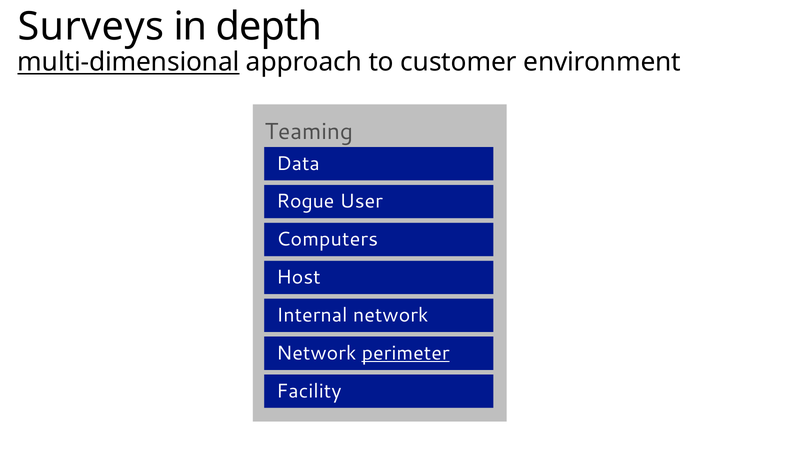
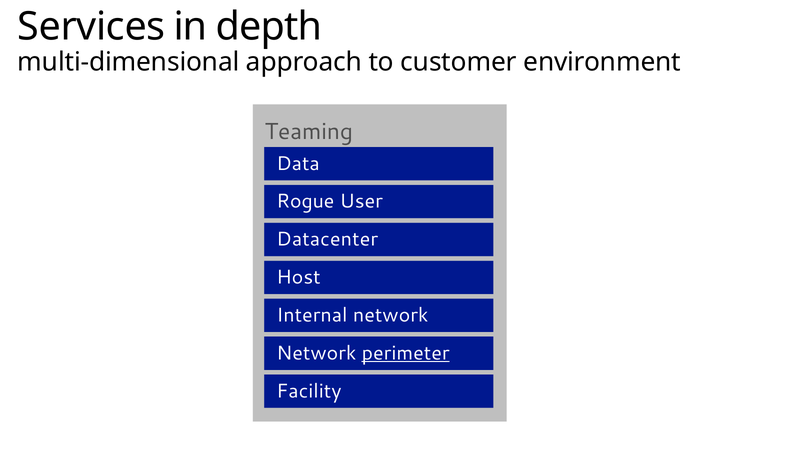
Surveys: Surveys -> Services (91, 27)
multi-dimensional underline: present -> none (128, 62)
Computers: Computers -> Datacenter (327, 239)
